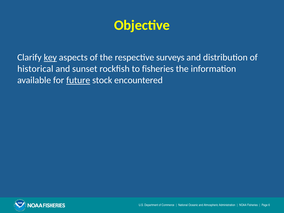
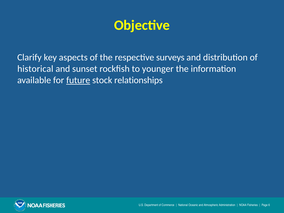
key underline: present -> none (50, 57)
to fisheries: fisheries -> younger (158, 69)
encountered: encountered -> relationships (138, 80)
